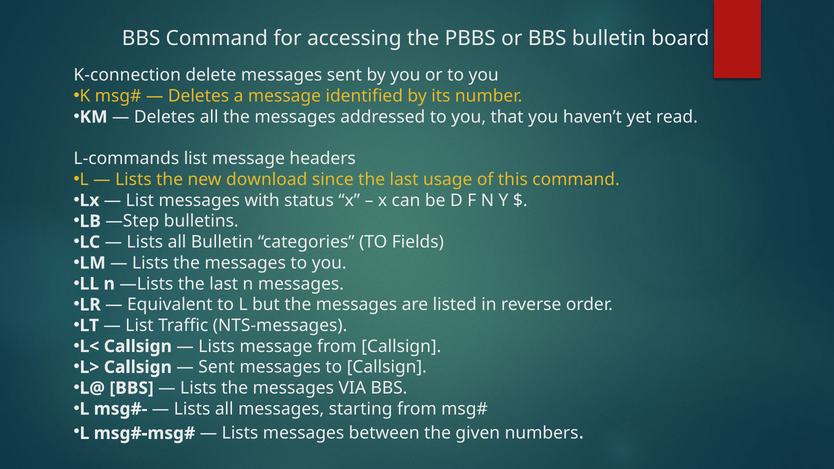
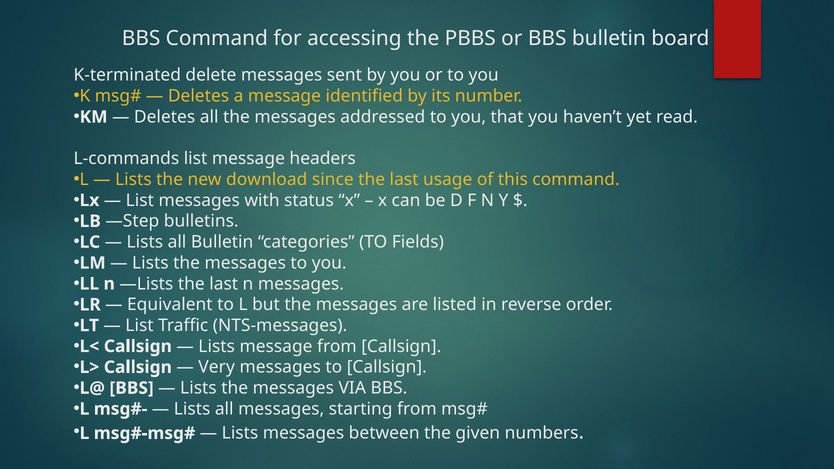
K-connection: K-connection -> K-terminated (127, 75)
Sent: Sent -> Very (217, 367)
